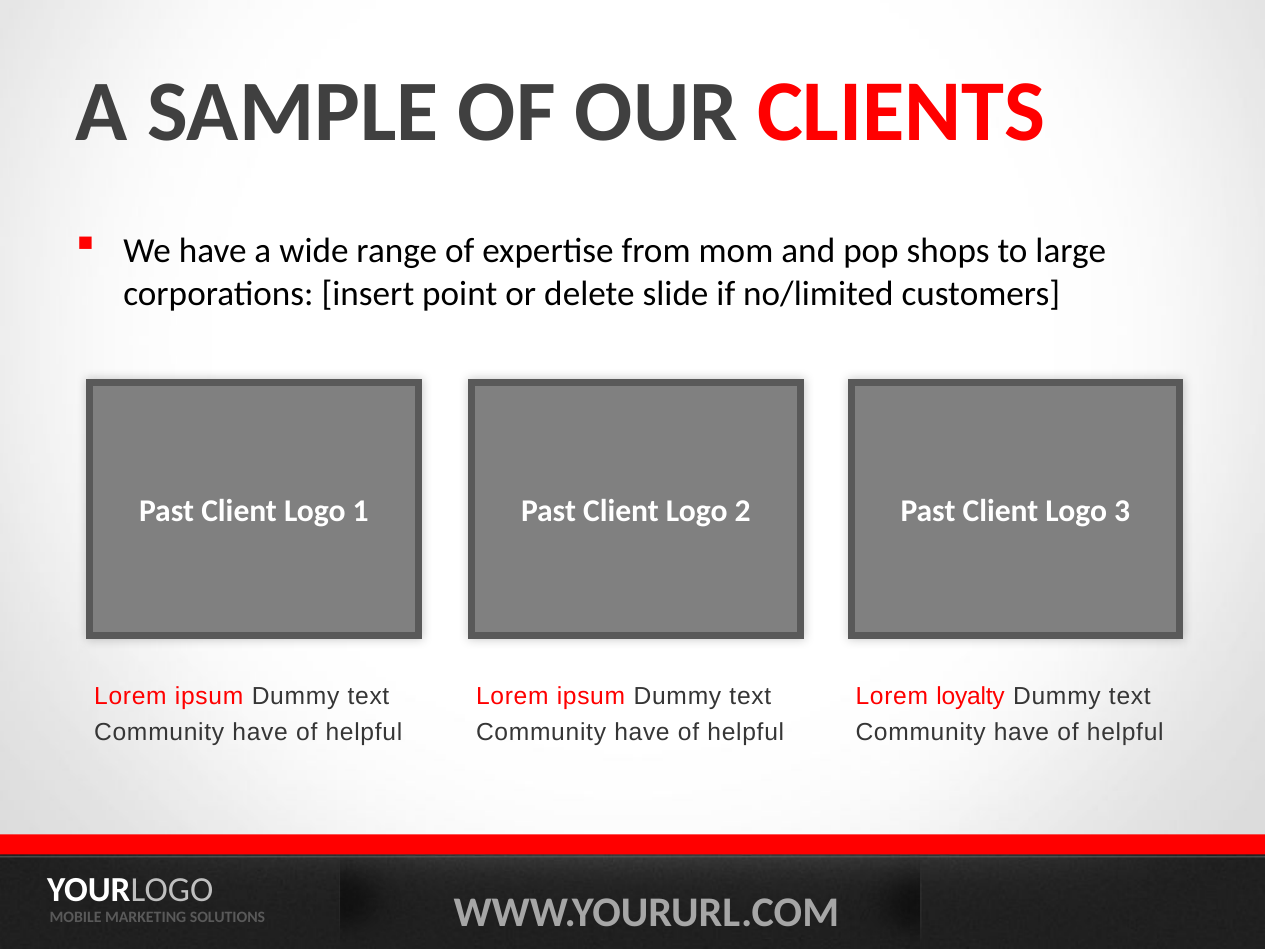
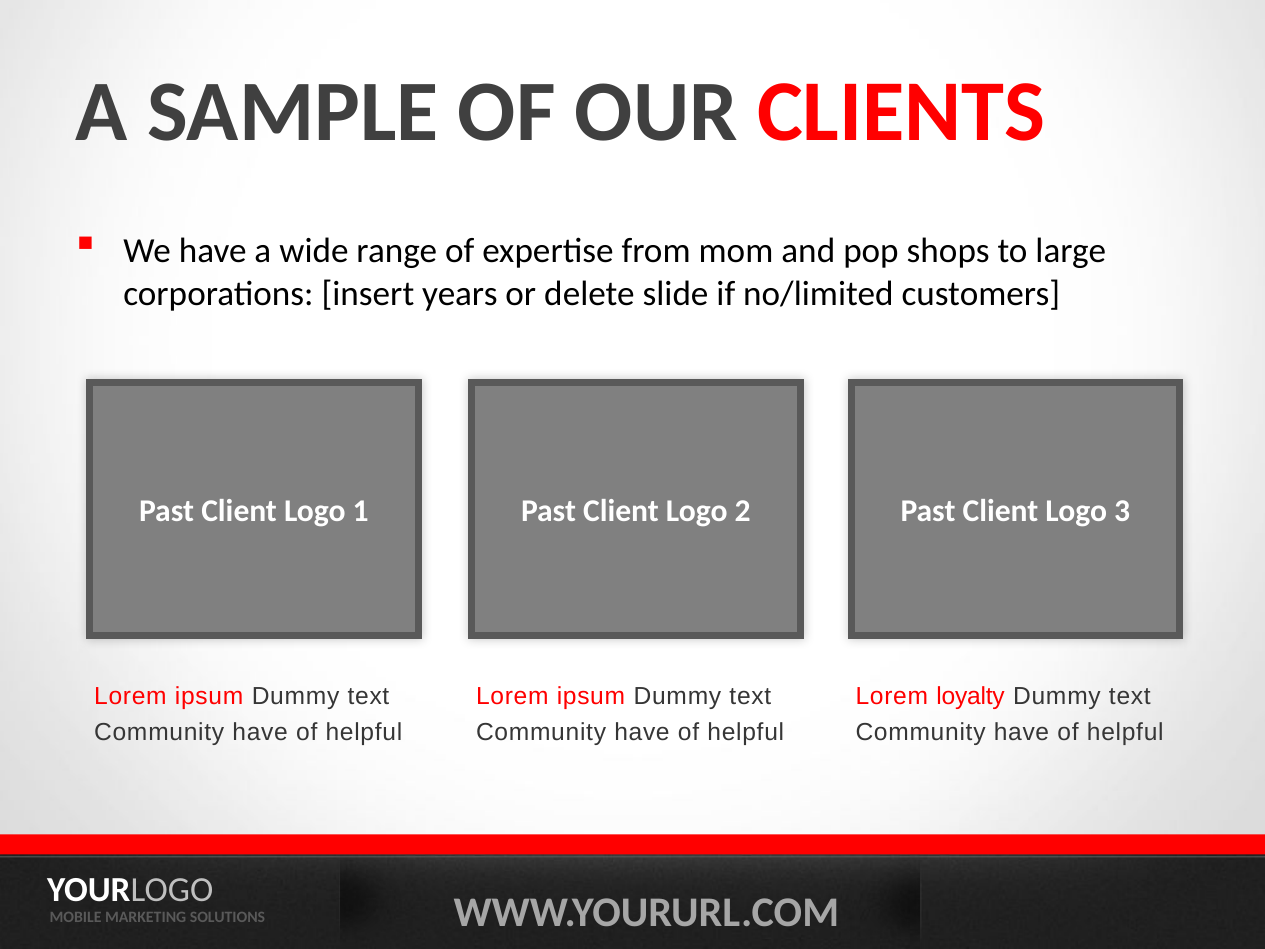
point: point -> years (460, 293)
